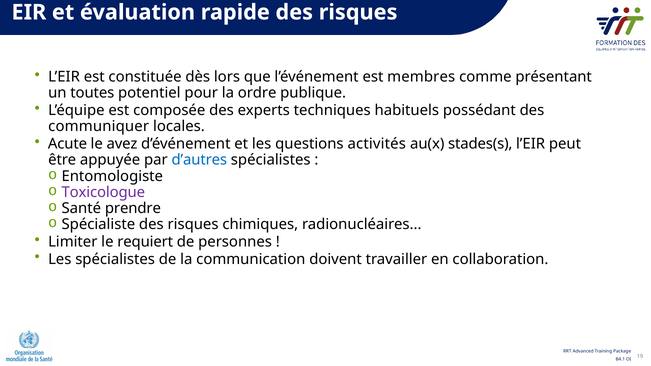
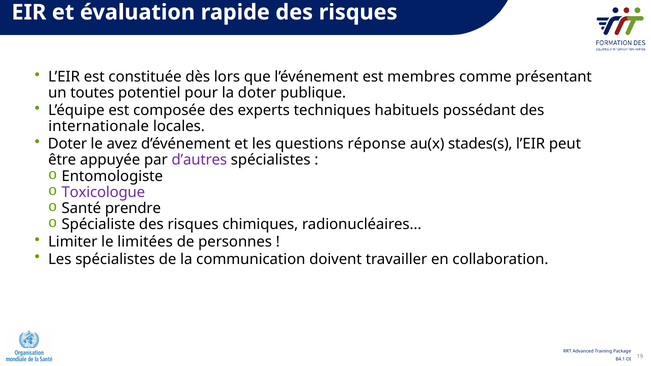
la ordre: ordre -> doter (257, 93)
communiquer: communiquer -> internationale (99, 127)
Acute: Acute -> Doter (67, 144)
activités: activités -> réponse (377, 144)
d’autres colour: blue -> purple (199, 160)
requiert: requiert -> limitées (145, 242)
